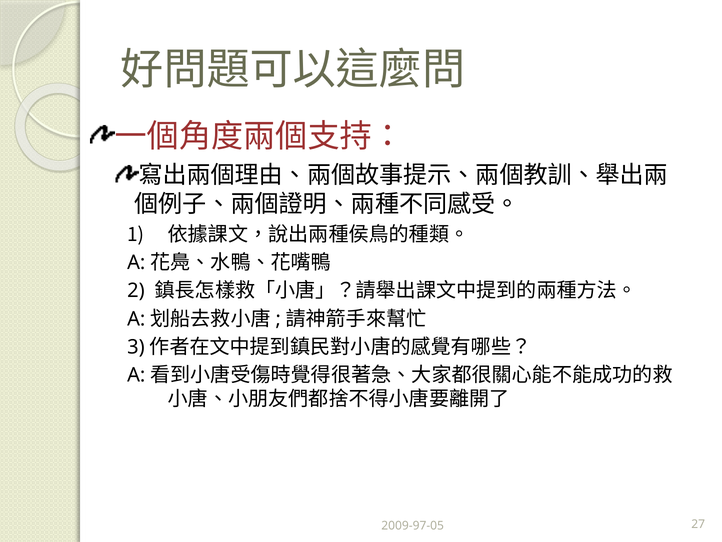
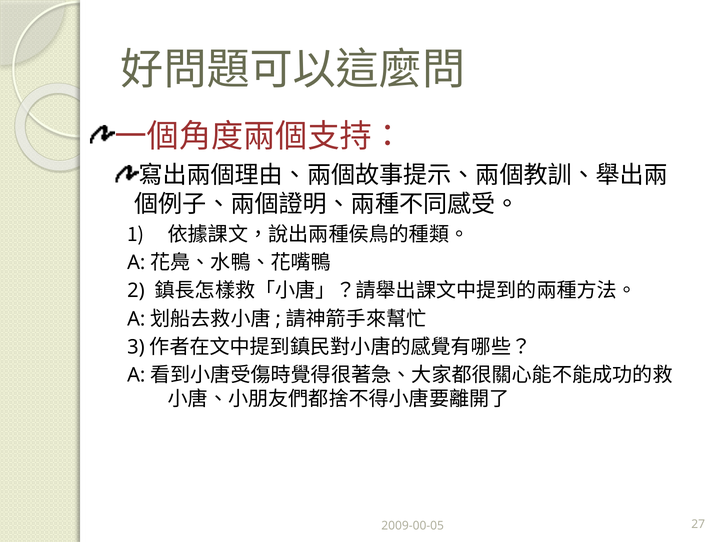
2009-97-05: 2009-97-05 -> 2009-00-05 (413, 526)
